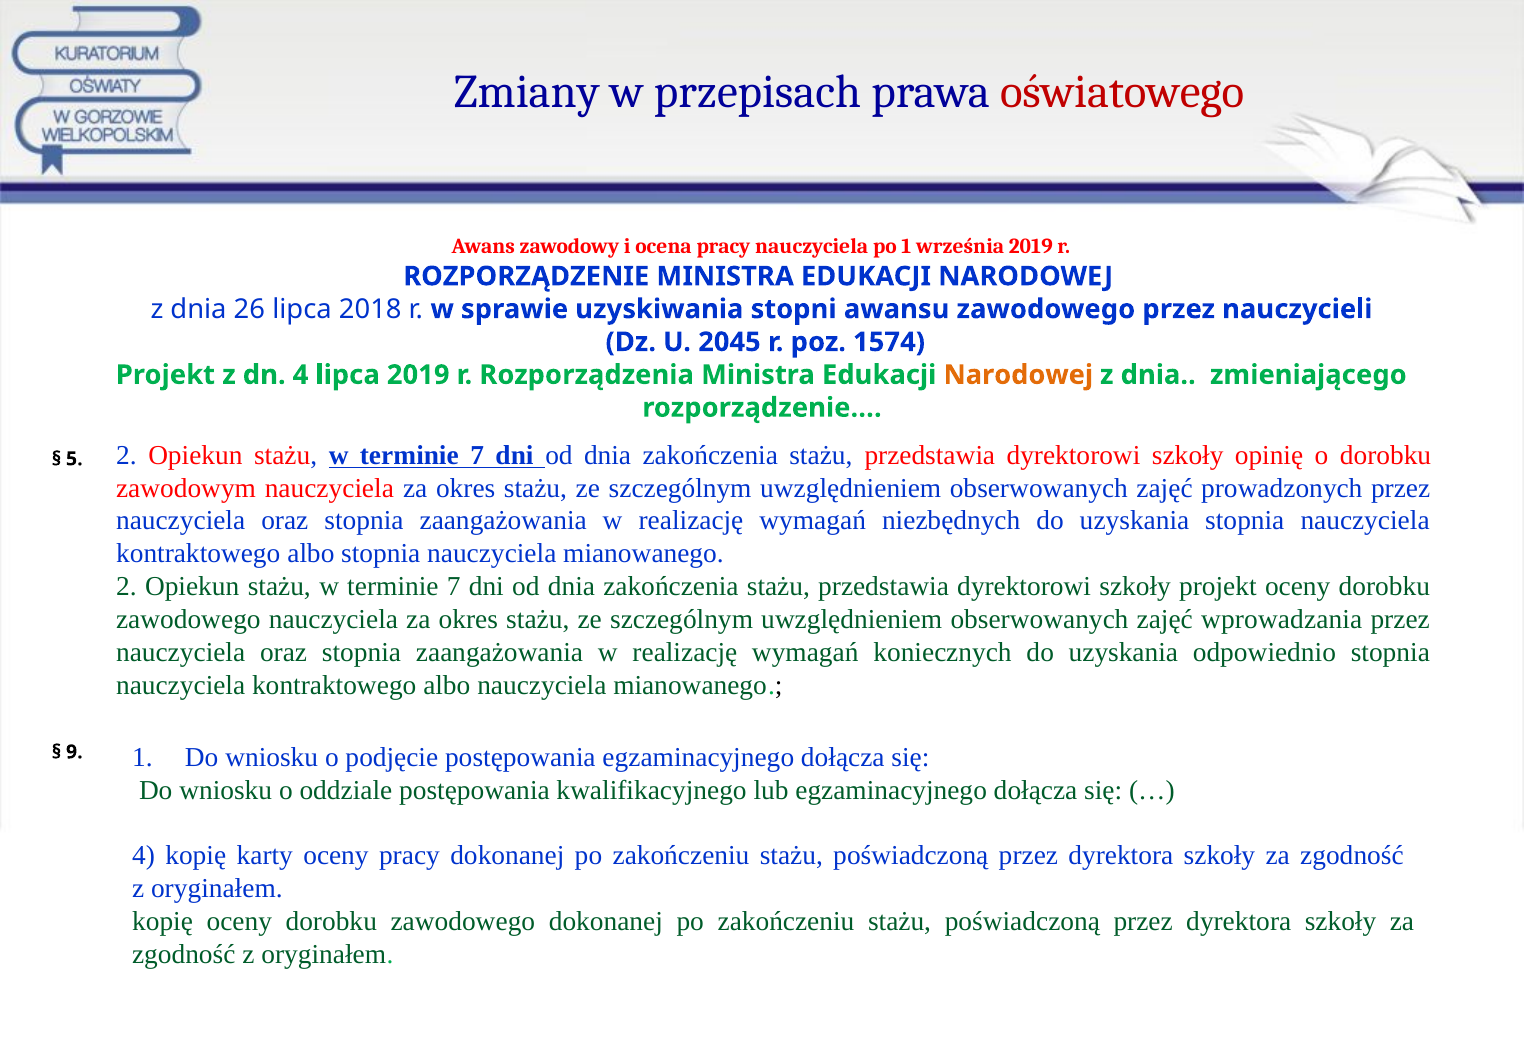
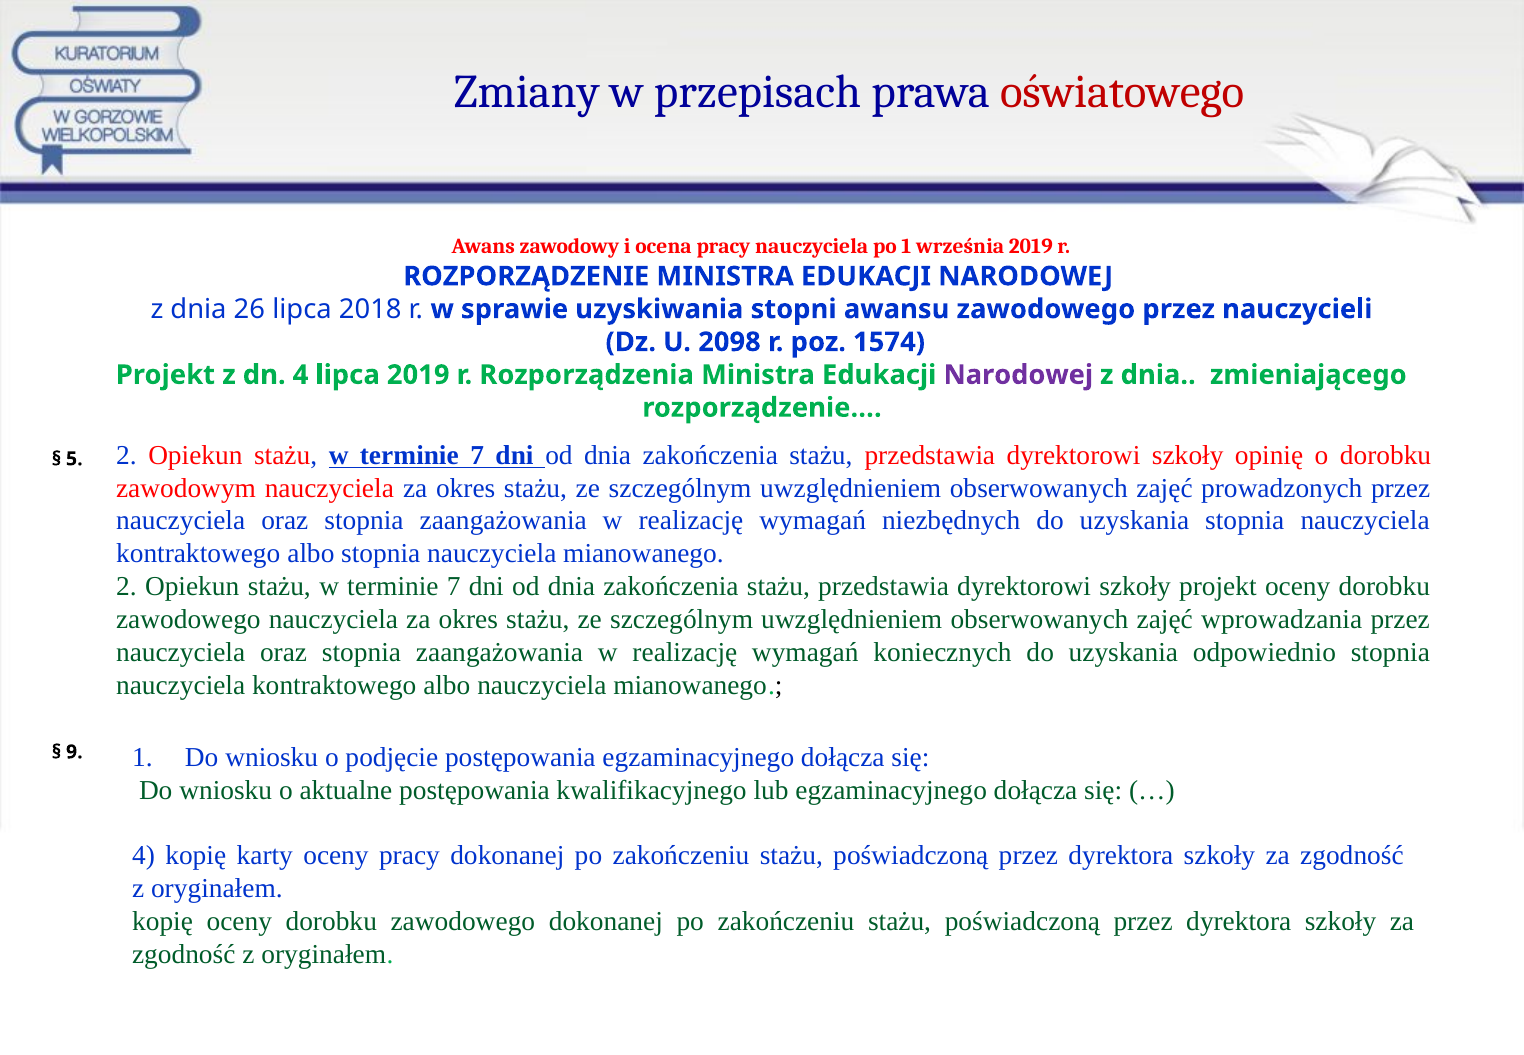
2045: 2045 -> 2098 (729, 342)
Narodowej colour: orange -> purple (1018, 375)
oddziale: oddziale -> aktualne (346, 790)
